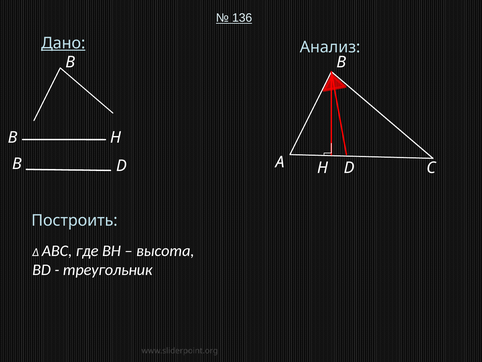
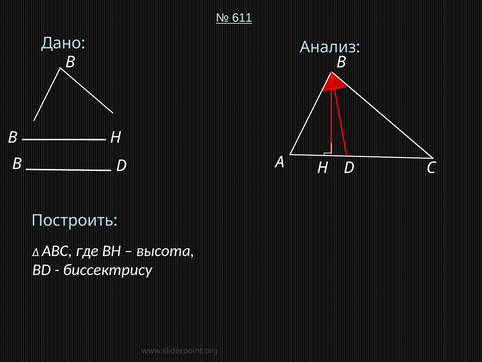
136: 136 -> 611 (242, 18)
Дано underline: present -> none (63, 43)
треугольник: треугольник -> биссектрису (108, 270)
